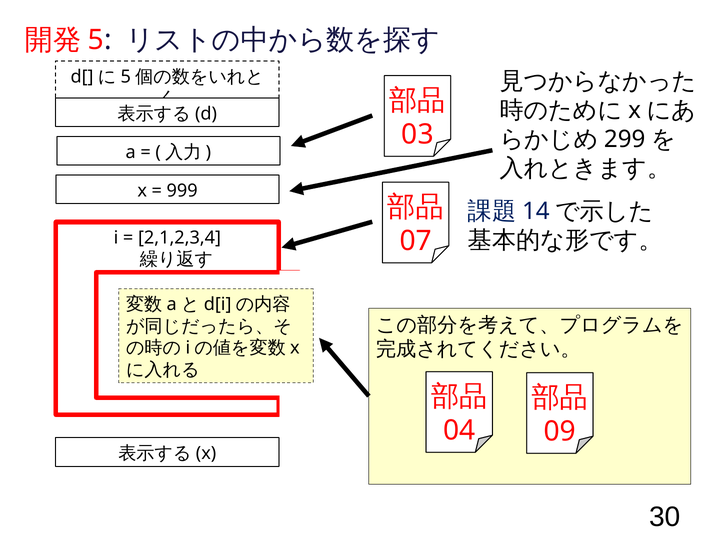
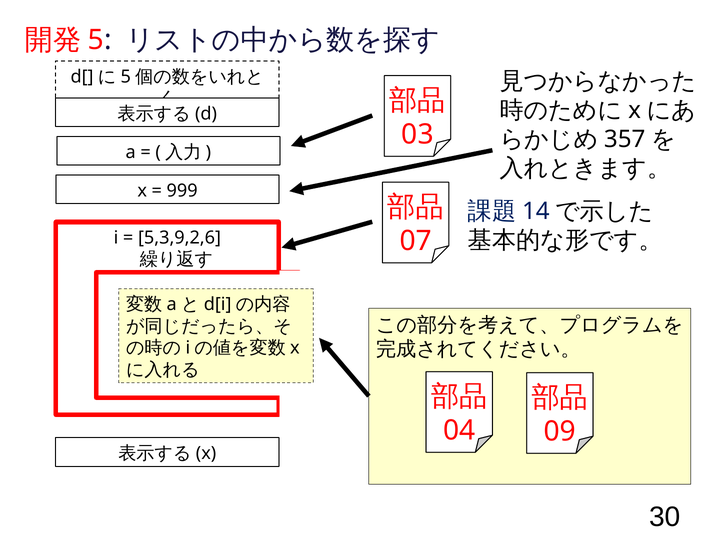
299: 299 -> 357 (625, 139)
2,1,2,3,4: 2,1,2,3,4 -> 5,3,9,2,6 (180, 238)
